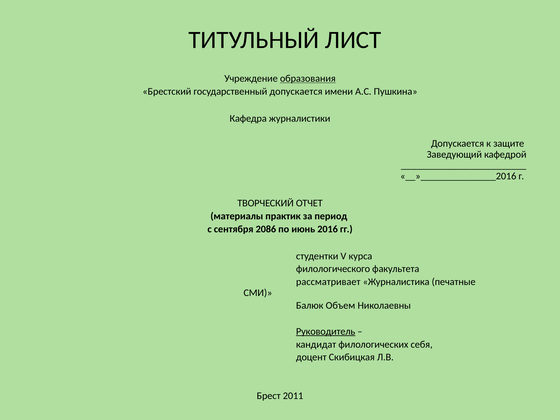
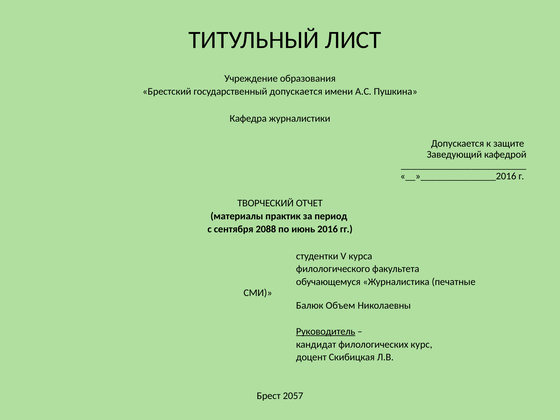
образования underline: present -> none (308, 78)
2086: 2086 -> 2088 (266, 229)
рассматривает: рассматривает -> обучающемуся (328, 282)
себя: себя -> курс (422, 344)
2011: 2011 -> 2057 (293, 396)
